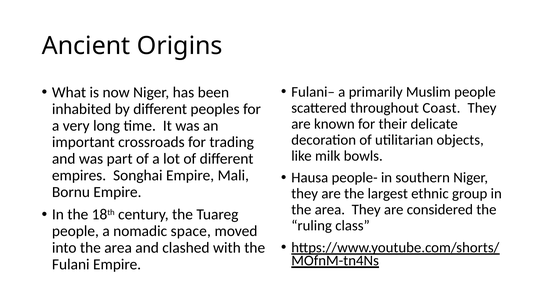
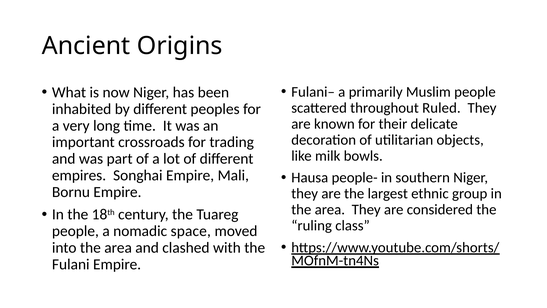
Coast: Coast -> Ruled (441, 108)
